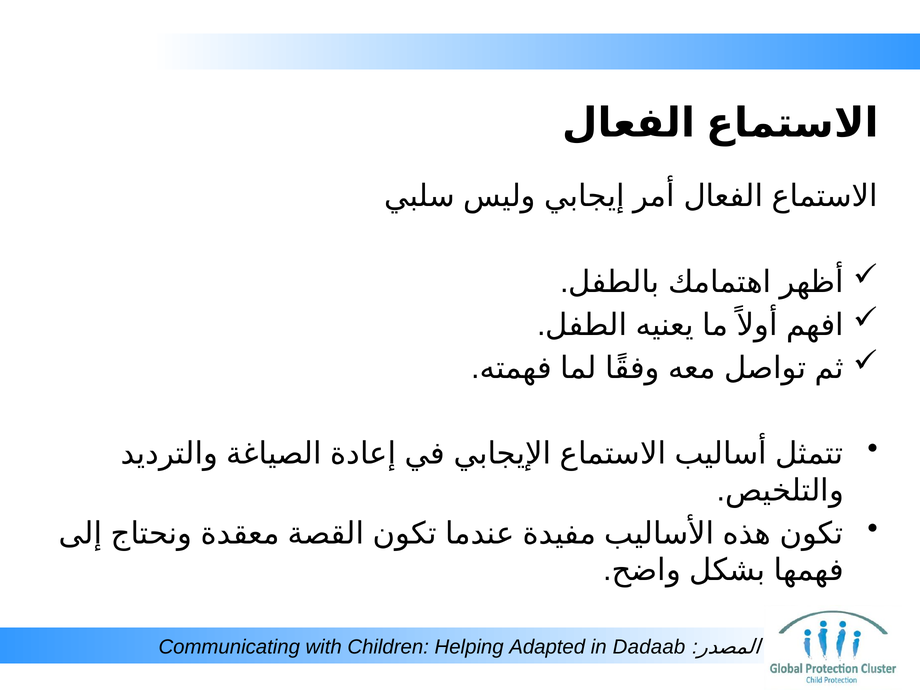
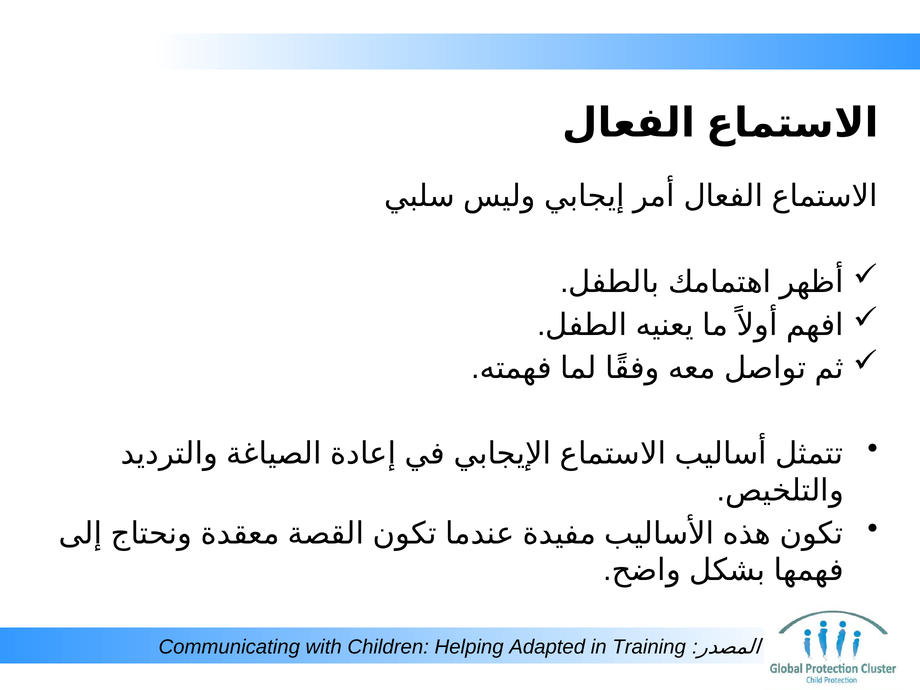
Dadaab: Dadaab -> Training (649, 647)
